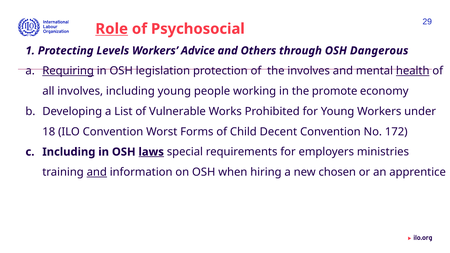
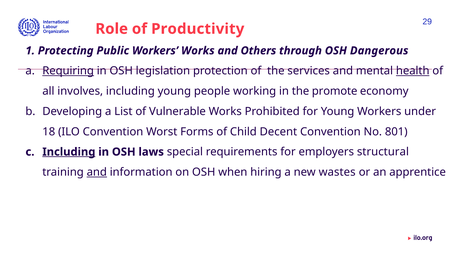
Role underline: present -> none (112, 29)
Psychosocial: Psychosocial -> Productivity (198, 29)
Levels: Levels -> Public (113, 51)
Workers Advice: Advice -> Works (198, 51)
the involves: involves -> services (309, 71)
172: 172 -> 801 (396, 132)
Including underline: none -> present (69, 152)
laws underline: present -> none (151, 152)
ministries: ministries -> structural (383, 152)
chosen: chosen -> wastes (337, 172)
